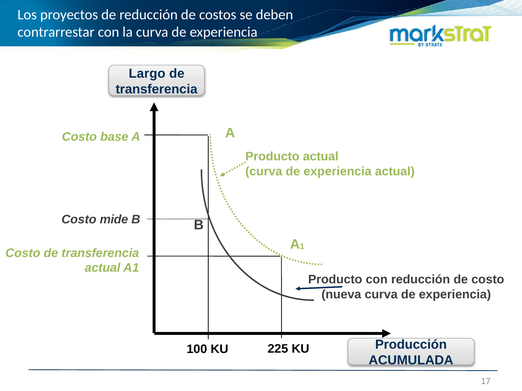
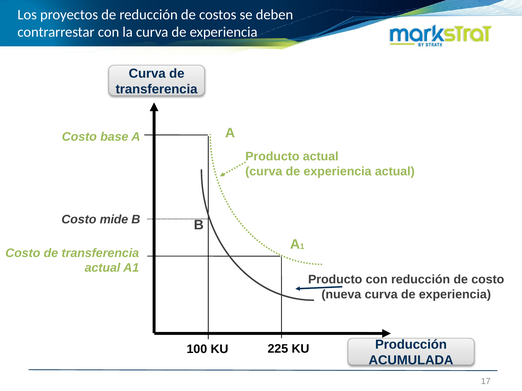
Largo: Largo -> Curva (147, 74)
